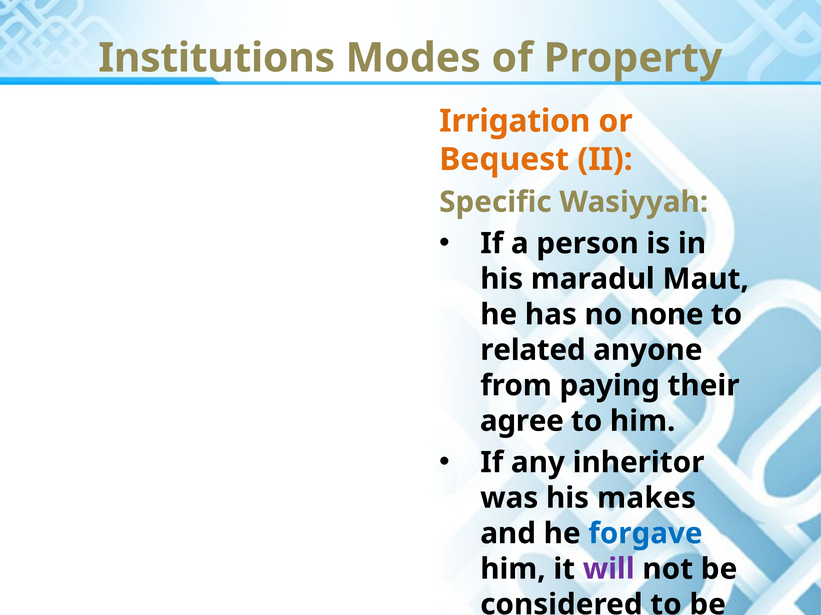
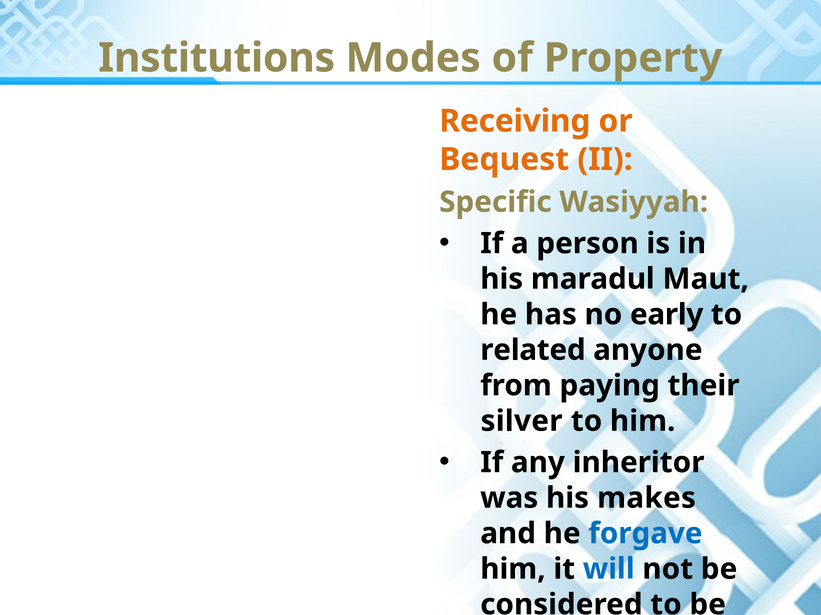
Irrigation: Irrigation -> Receiving (515, 121)
none: none -> early (667, 315)
agree: agree -> silver (522, 422)
will colour: purple -> blue (609, 570)
